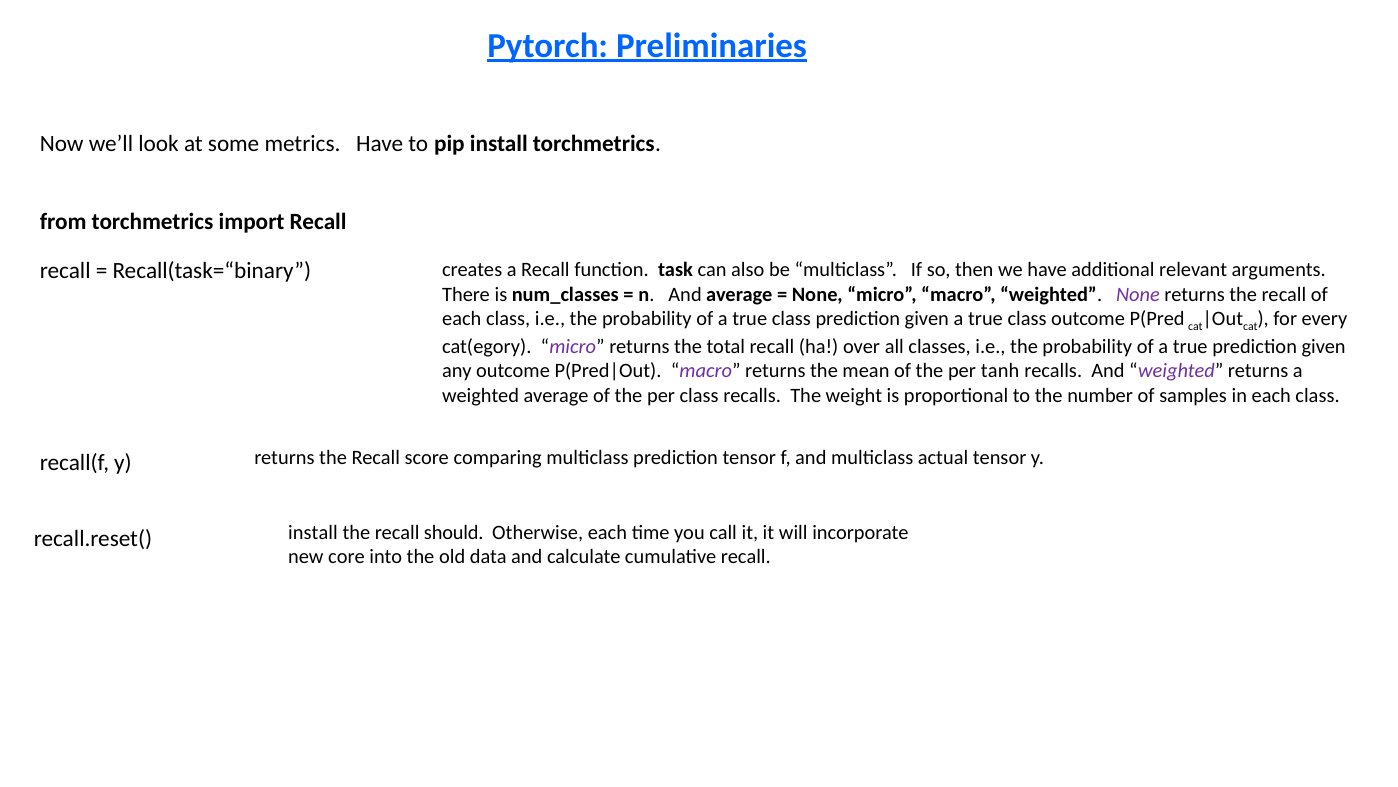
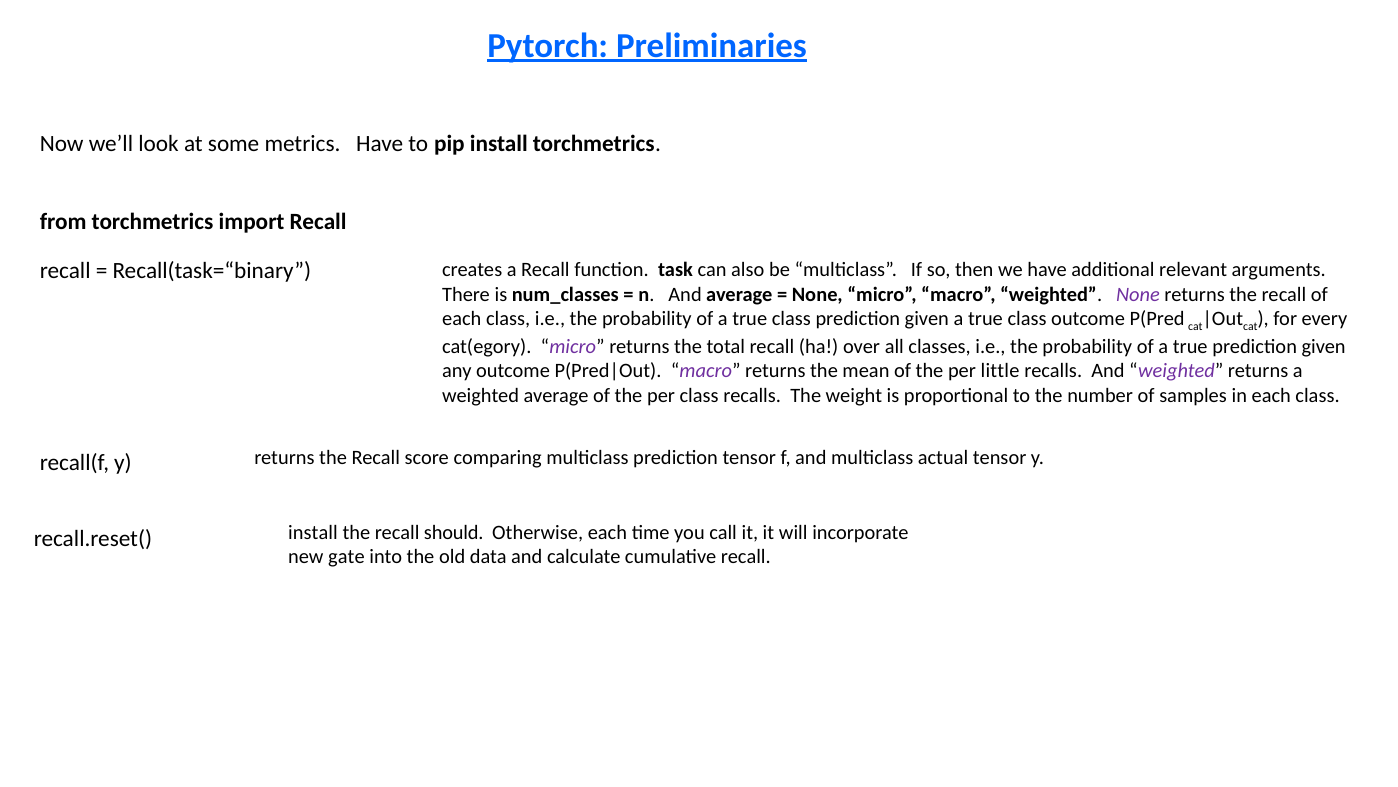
tanh: tanh -> little (1000, 371)
core: core -> gate (346, 557)
